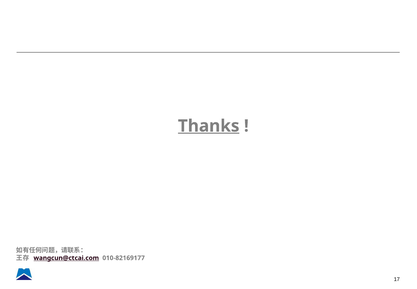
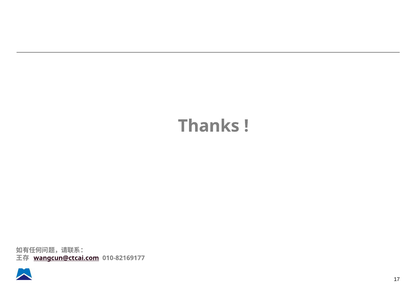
Thanks underline: present -> none (209, 126)
